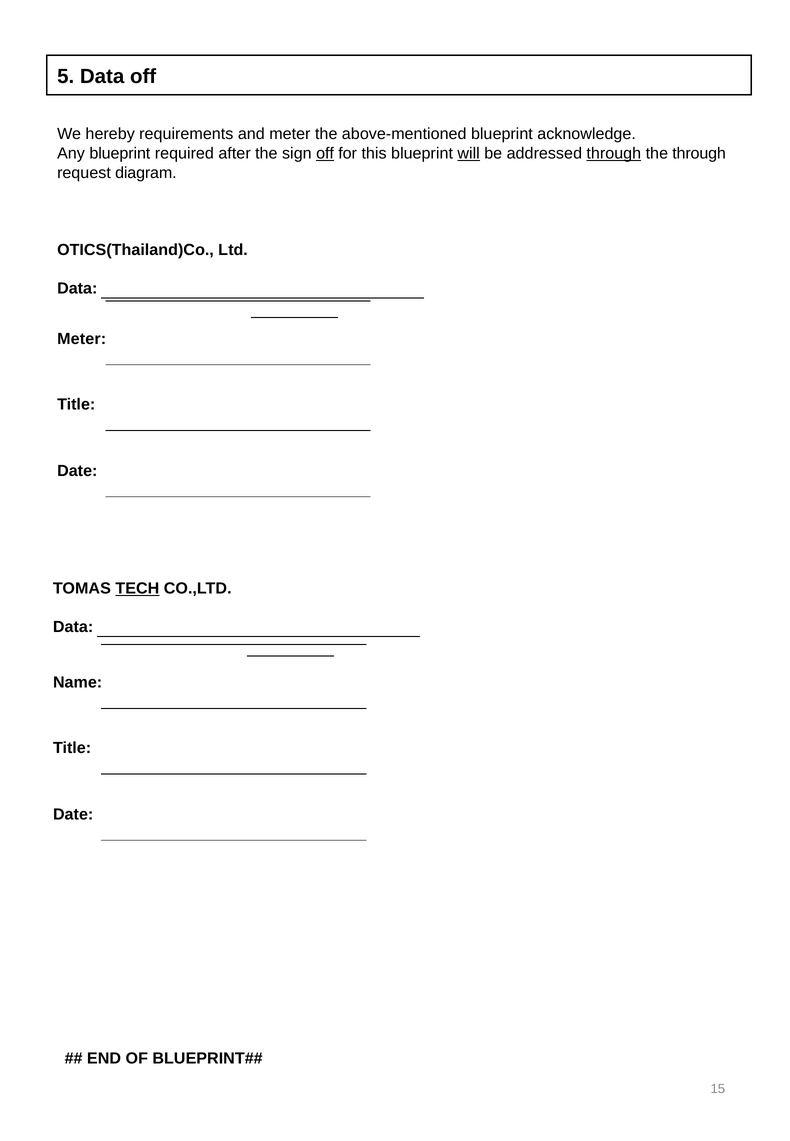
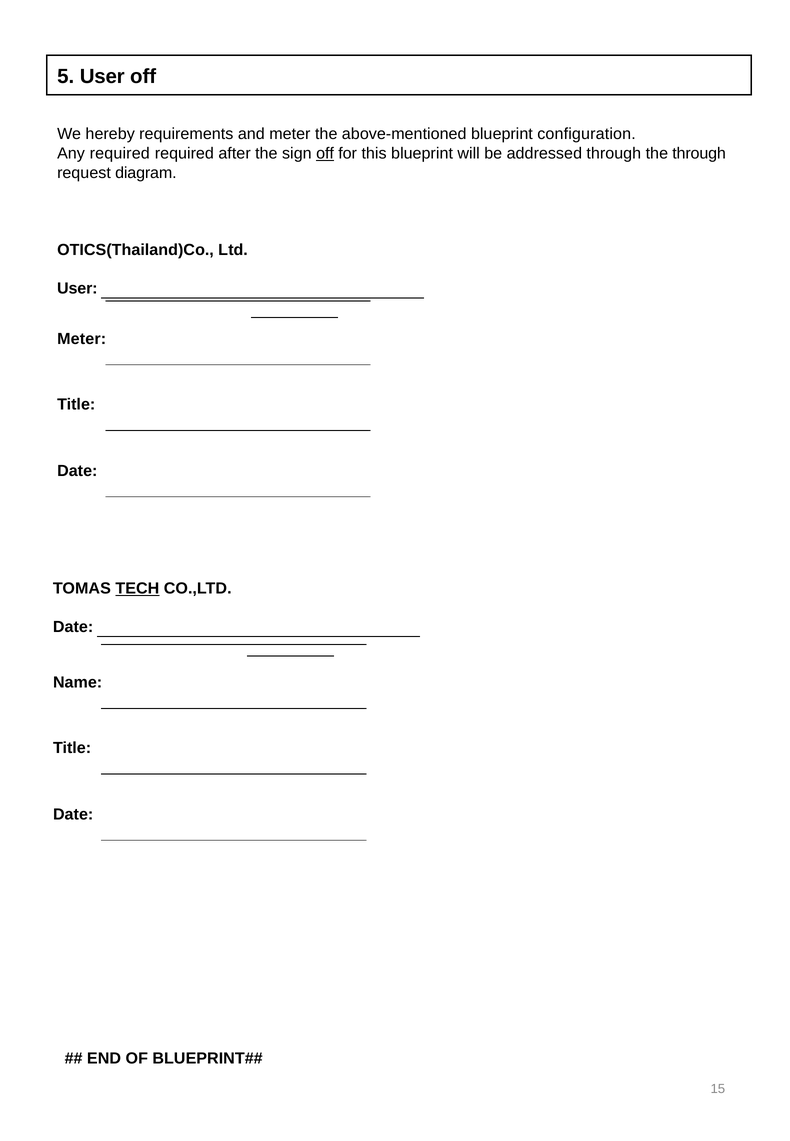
5 Data: Data -> User (102, 77)
acknowledge: acknowledge -> configuration (587, 134)
Any blueprint: blueprint -> required (120, 153)
will underline: present -> none (469, 153)
through underline: present -> none (614, 153)
Data: Data -> User (77, 289)
Data: Data -> Date (73, 627)
